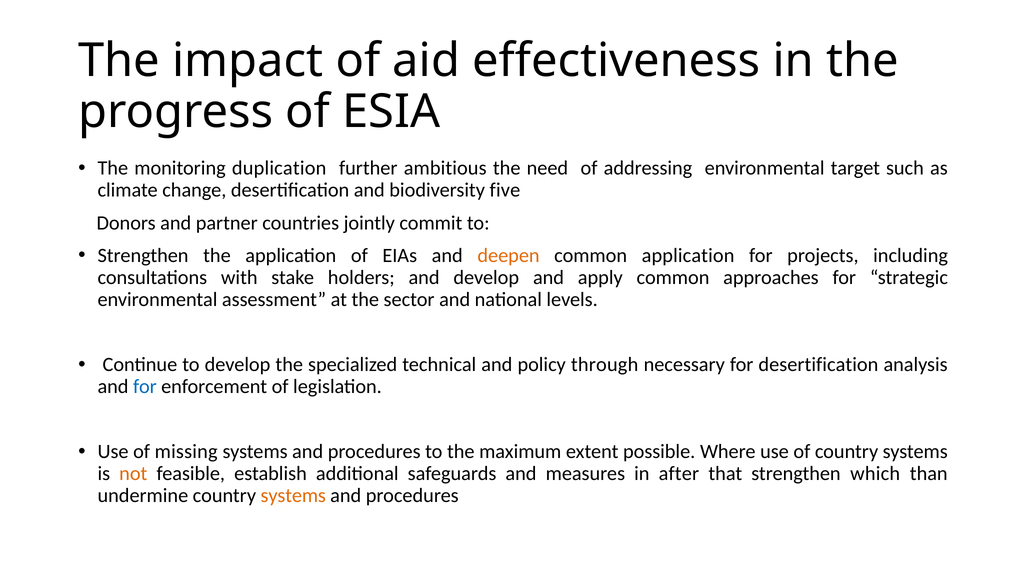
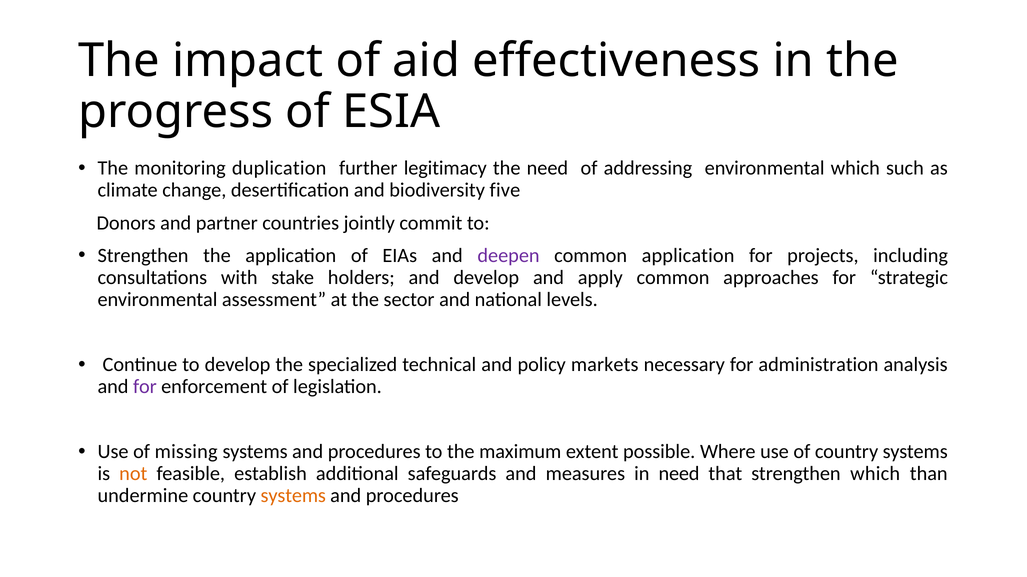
ambitious: ambitious -> legitimacy (445, 168)
environmental target: target -> which (855, 168)
deepen colour: orange -> purple (509, 256)
through: through -> markets (605, 365)
for desertification: desertification -> administration (818, 365)
for colour: blue -> purple (145, 387)
in after: after -> need (679, 474)
